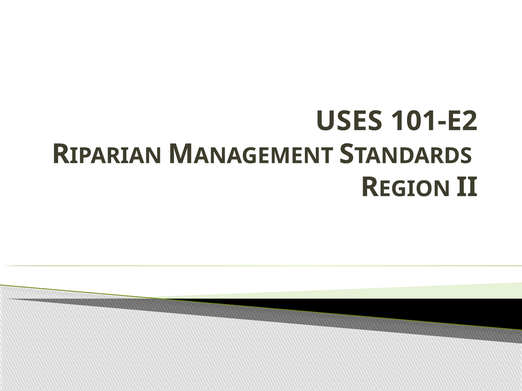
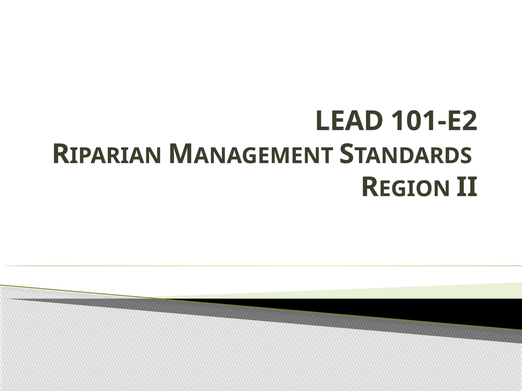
USES: USES -> LEAD (349, 121)
